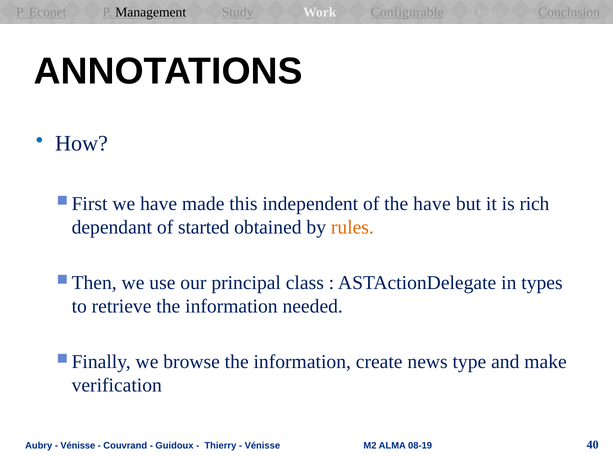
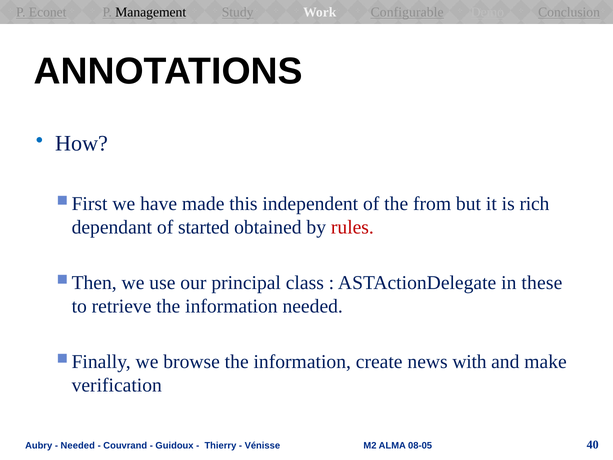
the have: have -> from (432, 204)
rules colour: orange -> red (352, 227)
types: types -> these (542, 283)
type: type -> with (470, 362)
Vénisse: Vénisse -> Needed (78, 445)
08-19: 08-19 -> 08-05 (420, 445)
